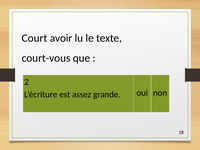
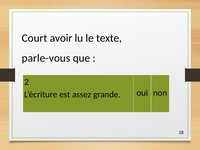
court-vous: court-vous -> parle-vous (46, 58)
